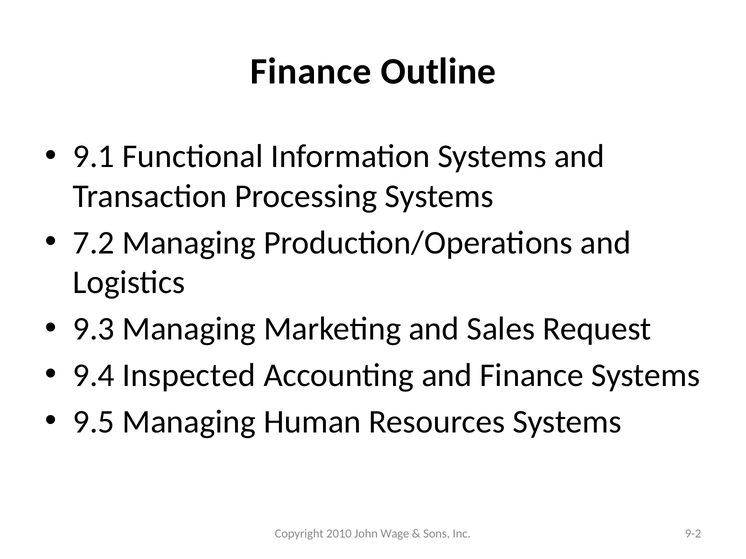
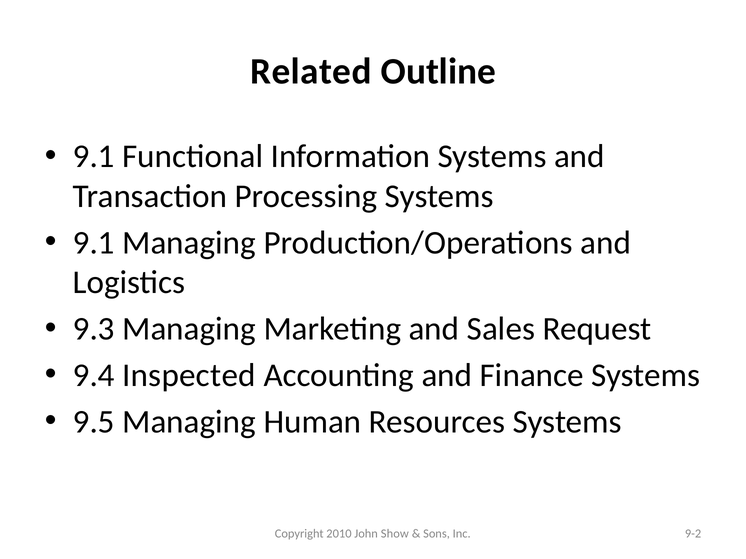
Finance: Finance -> Related (311, 72)
7.2: 7.2 -> 9.1 (94, 243)
Wage: Wage -> Show (395, 534)
